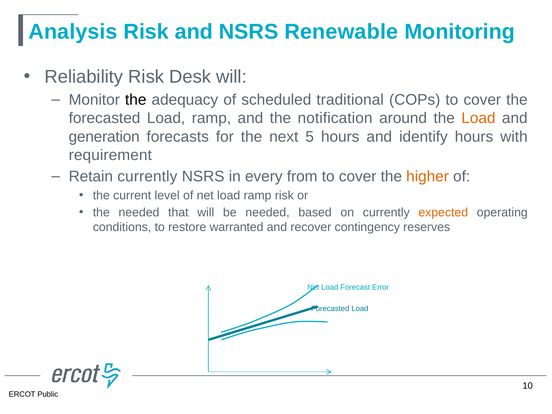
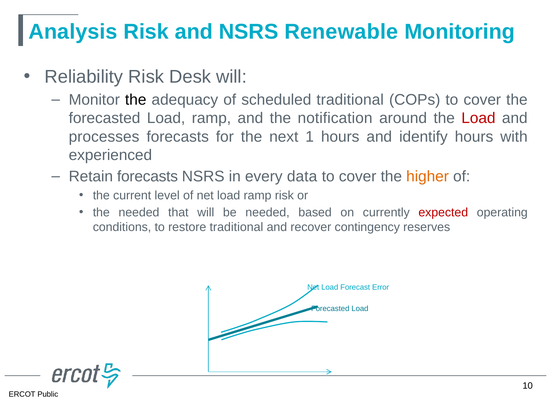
Load colour: orange -> red (478, 118)
generation: generation -> processes (104, 137)
5: 5 -> 1 (310, 137)
requirement: requirement -> experienced (110, 155)
Retain currently: currently -> forecasts (148, 177)
from: from -> data (302, 177)
expected colour: orange -> red (443, 213)
restore warranted: warranted -> traditional (236, 227)
